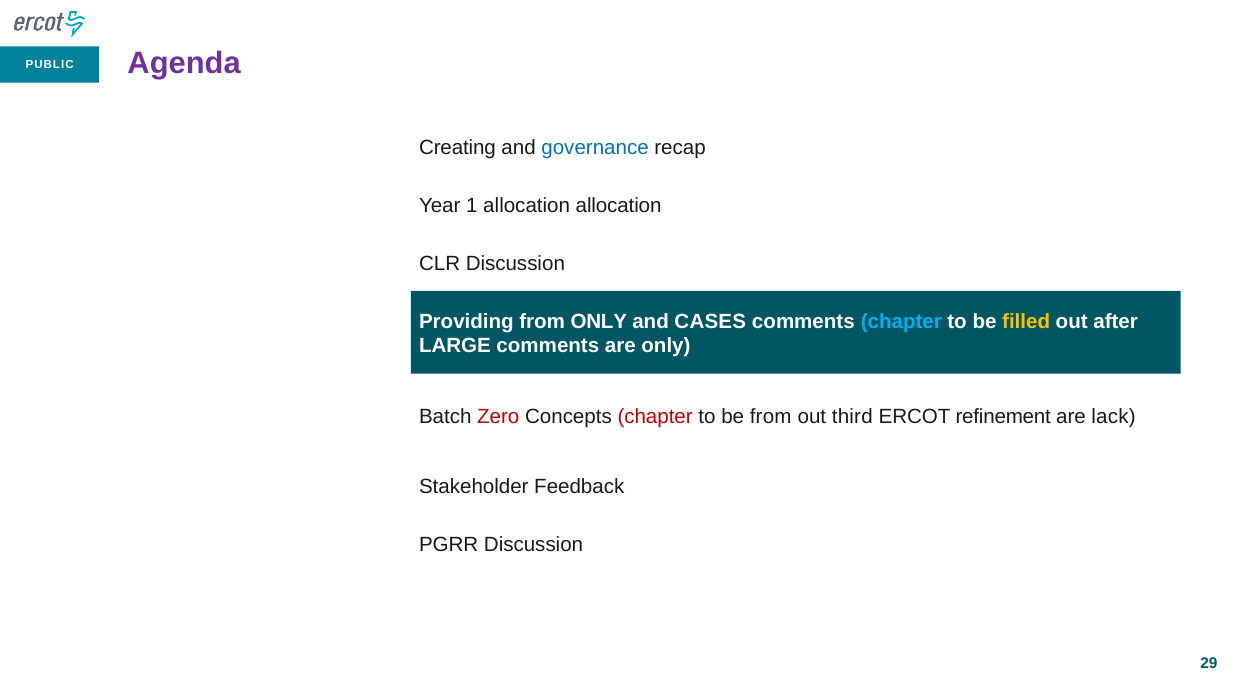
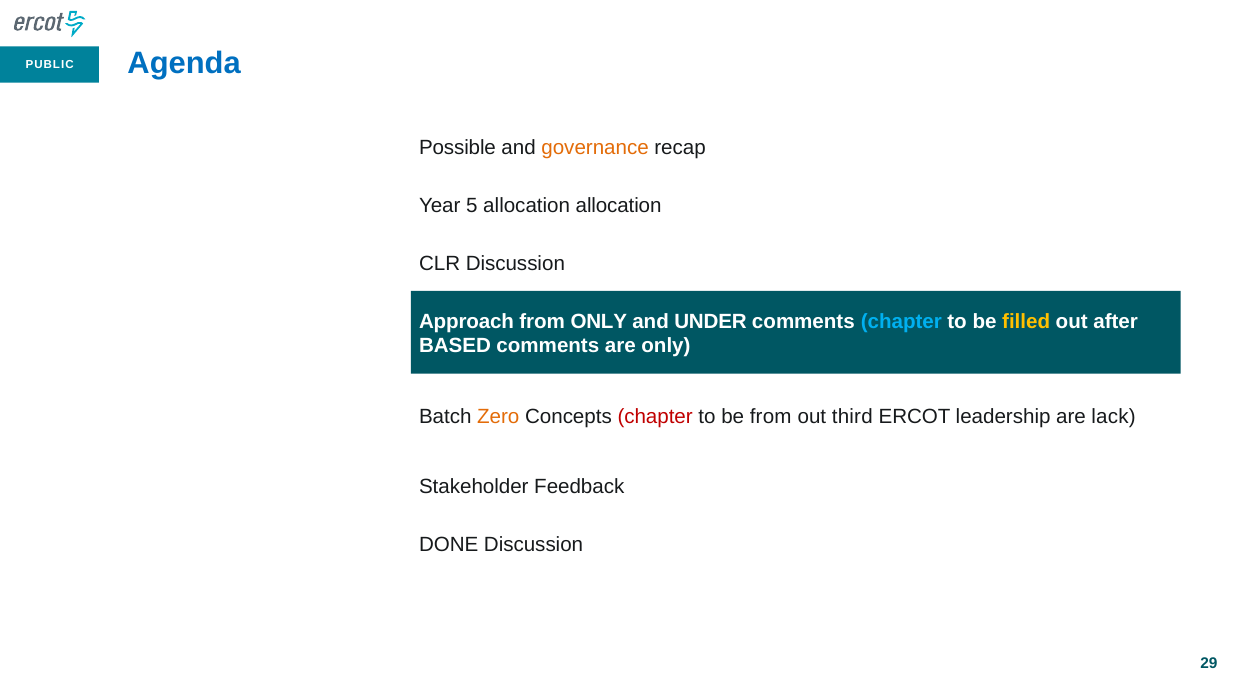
Agenda colour: purple -> blue (184, 63)
Creating: Creating -> Possible (457, 148)
governance colour: blue -> orange (595, 148)
1: 1 -> 5 (472, 206)
Providing: Providing -> Approach (466, 321)
CASES: CASES -> UNDER (710, 321)
LARGE: LARGE -> BASED (455, 346)
Zero colour: red -> orange (498, 416)
refinement: refinement -> leadership (1003, 416)
PGRR: PGRR -> DONE (449, 545)
